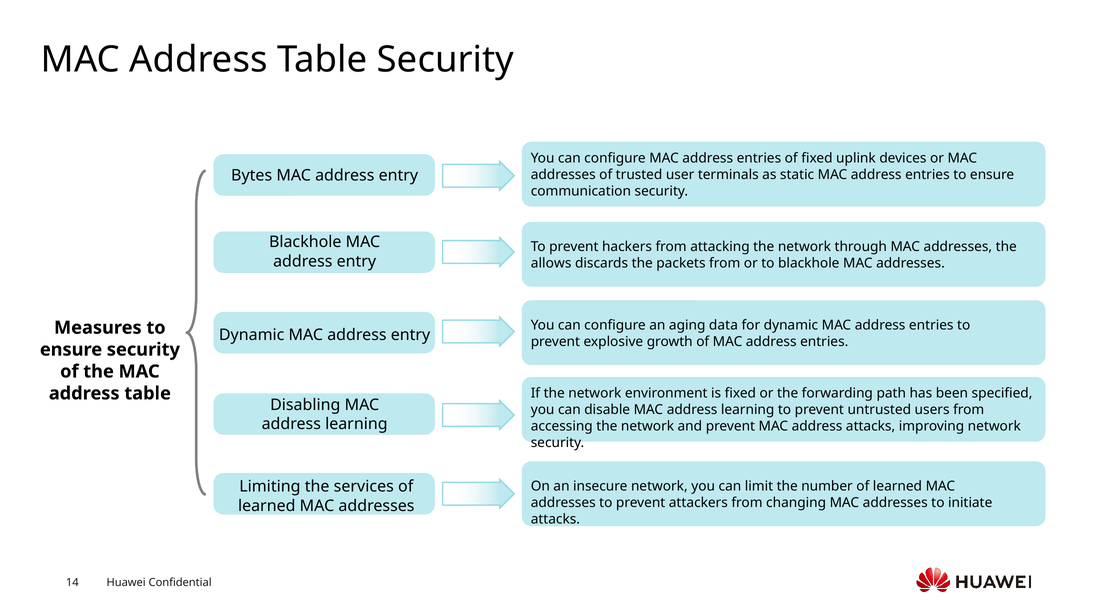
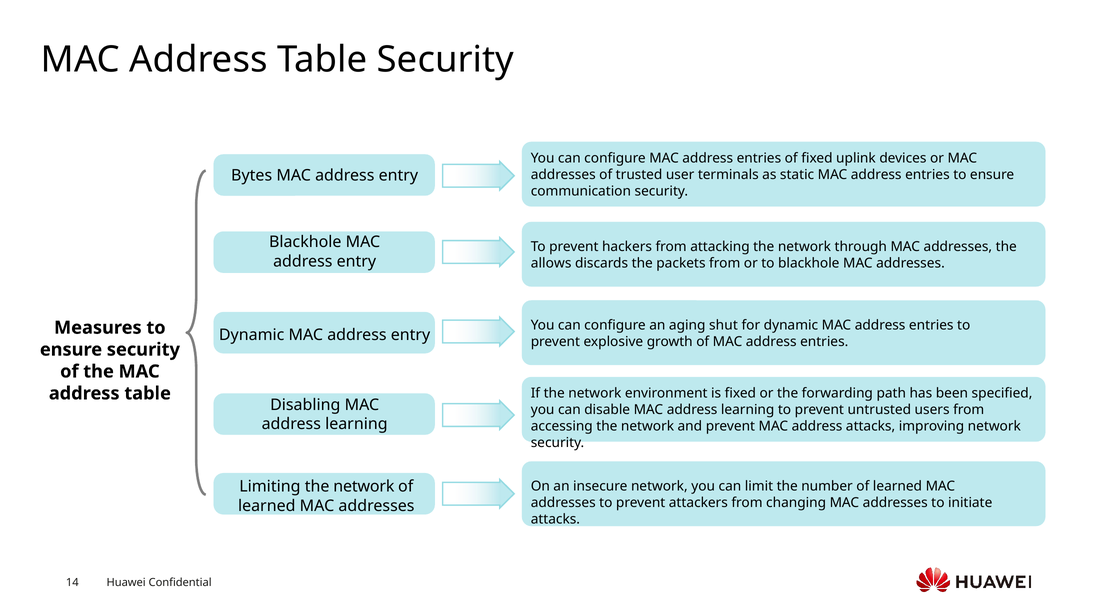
data: data -> shut (723, 325)
Limiting the services: services -> network (364, 487)
